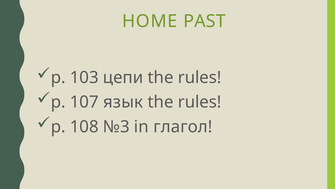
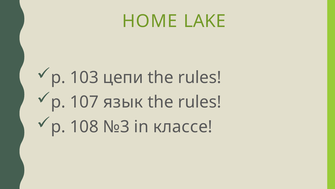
PAST: PAST -> LAKE (205, 21)
глагол: глагол -> классе (183, 126)
